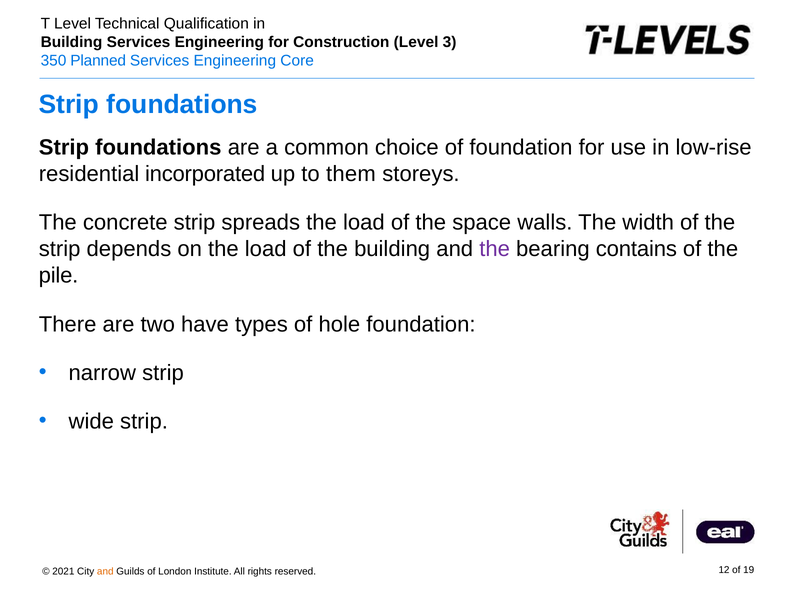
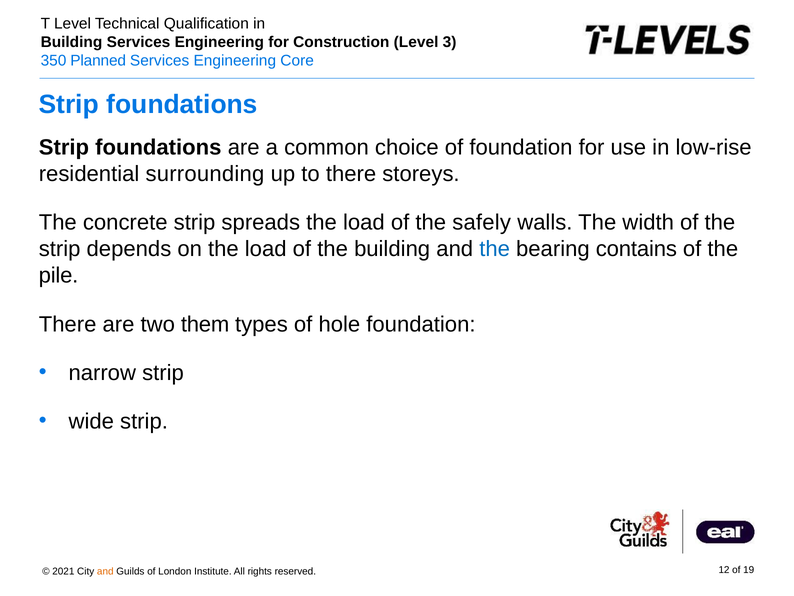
incorporated: incorporated -> surrounding (205, 174)
to them: them -> there (351, 174)
space: space -> safely (482, 222)
the colour: purple -> blue (495, 249)
have: have -> them (205, 324)
